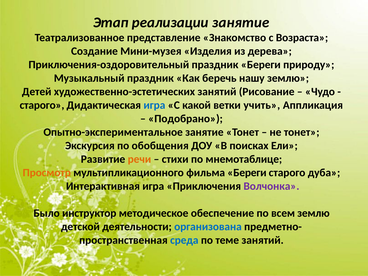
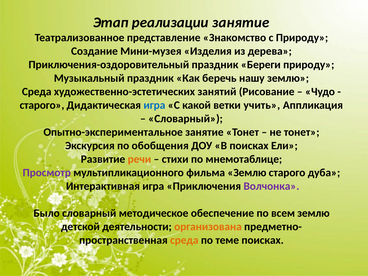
с Возраста: Возраста -> Природу (302, 38)
Детей: Детей -> Среда (37, 92)
Подобрано: Подобрано -> Словарный (186, 119)
Просмотр colour: orange -> purple (47, 173)
фильма Береги: Береги -> Землю (247, 173)
Было инструктор: инструктор -> словарный (89, 213)
организована colour: blue -> orange (208, 227)
среда colour: blue -> orange (184, 240)
теме занятий: занятий -> поисках (263, 240)
